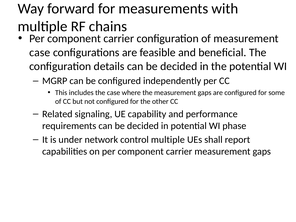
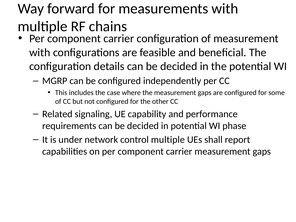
case: case -> with (40, 52)
